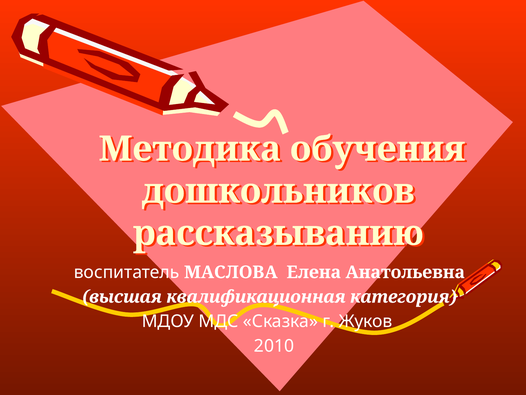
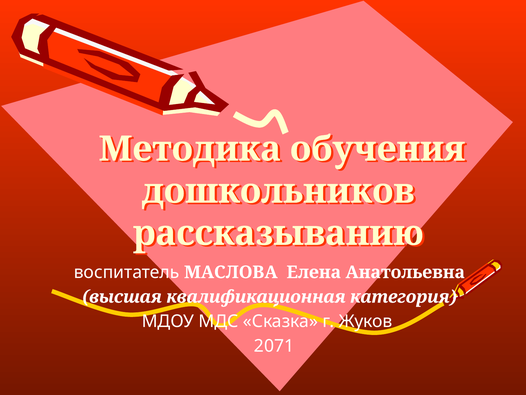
2010: 2010 -> 2071 (274, 346)
